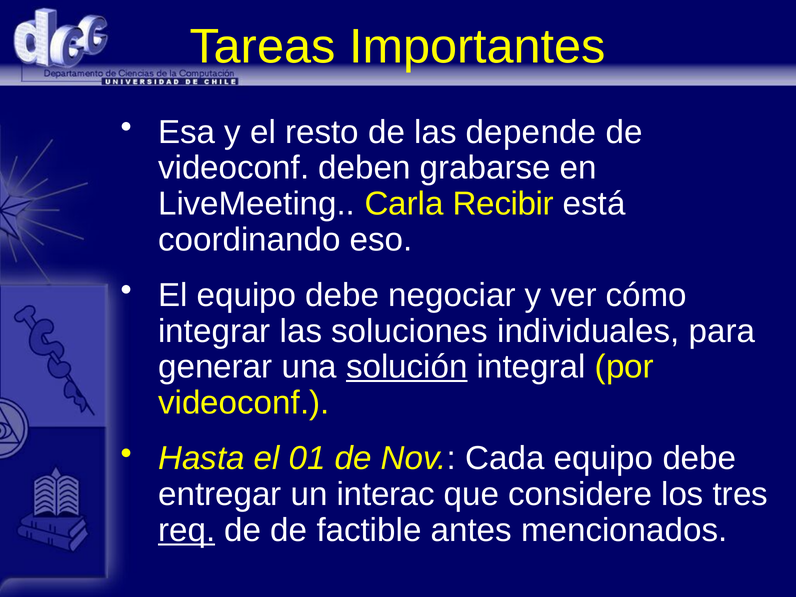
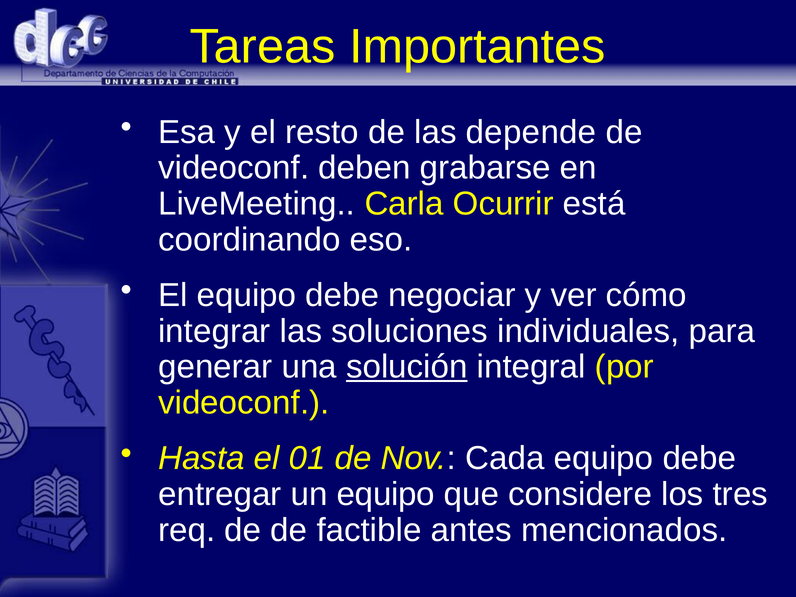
Recibir: Recibir -> Ocurrir (503, 204)
un interac: interac -> equipo (386, 494)
req underline: present -> none (187, 530)
